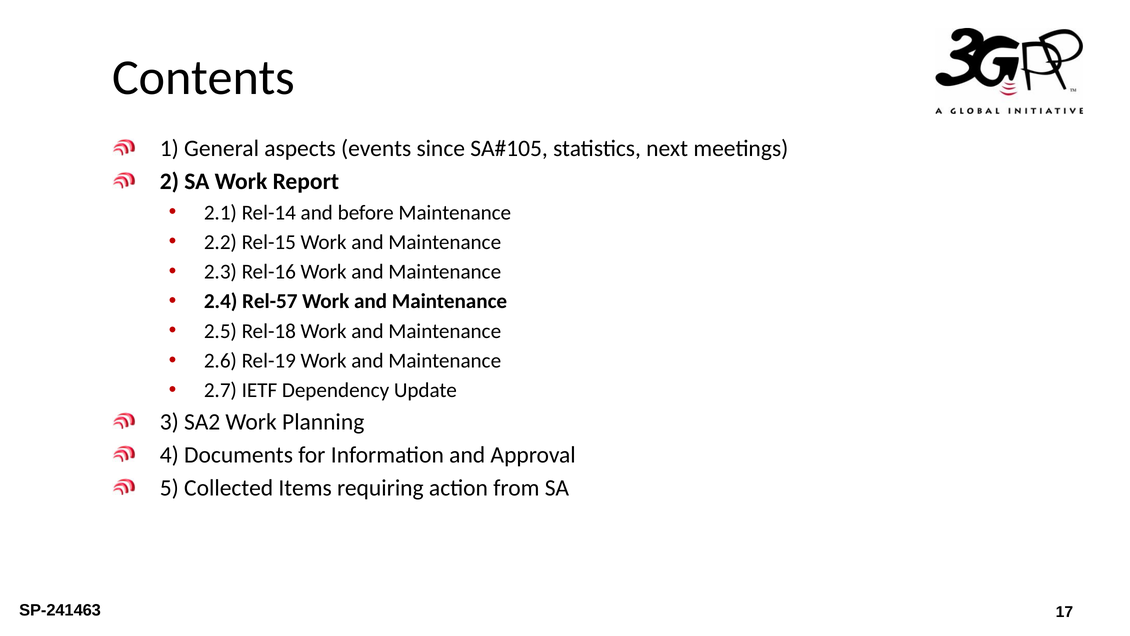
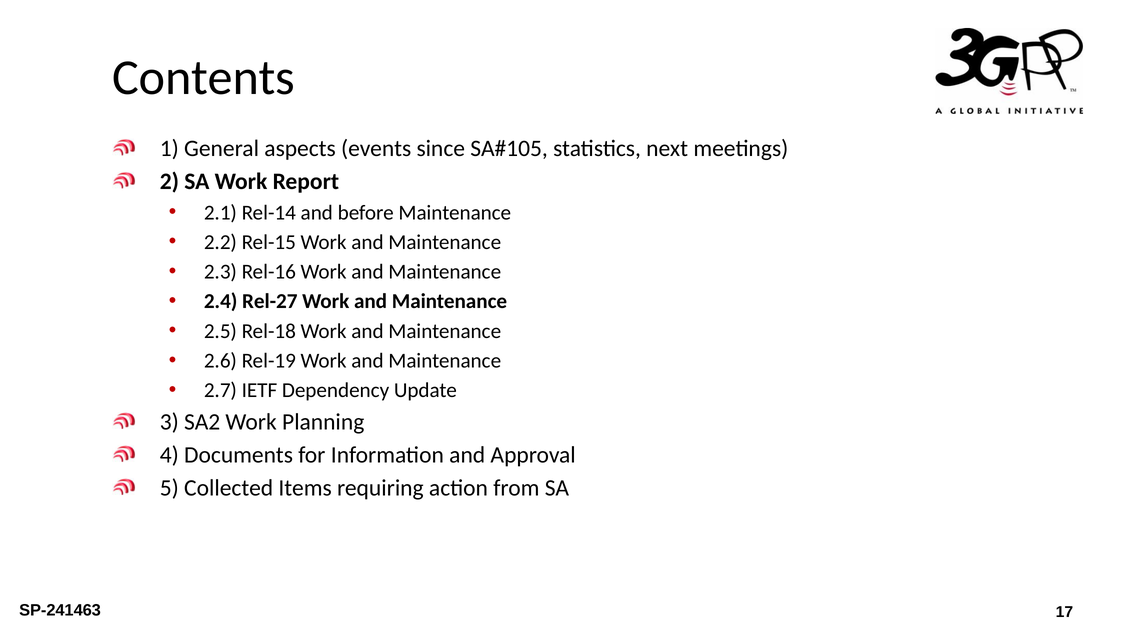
Rel-57: Rel-57 -> Rel-27 (270, 301)
